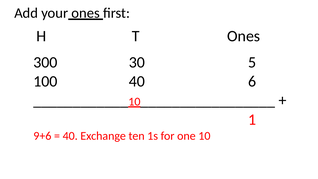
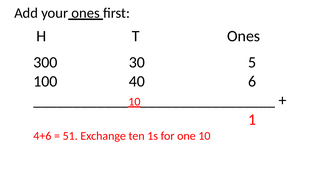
9+6: 9+6 -> 4+6 (42, 136)
40: 40 -> 51 (70, 136)
